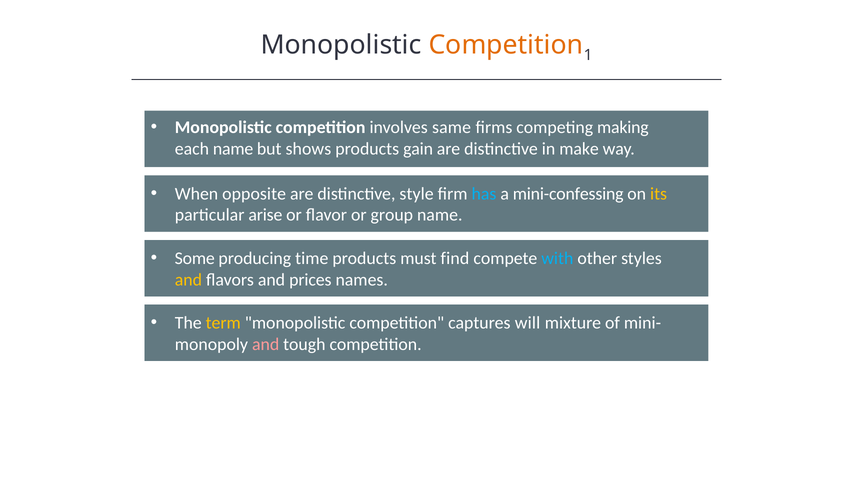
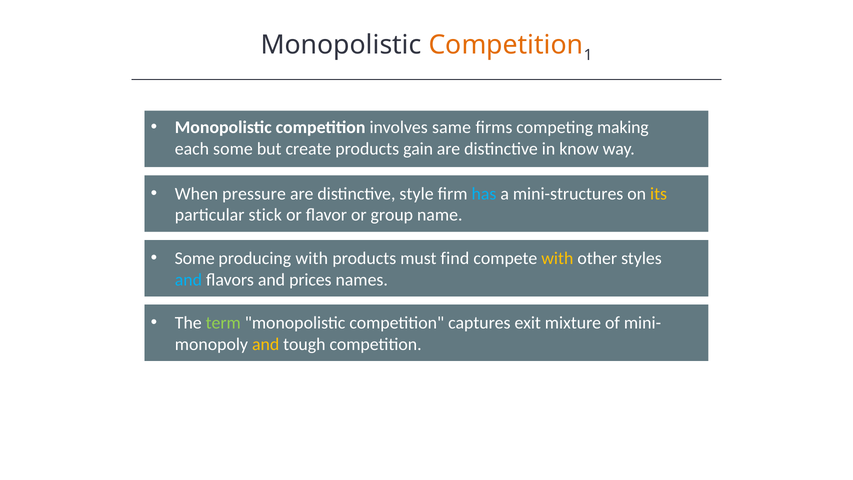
each name: name -> some (233, 149)
shows: shows -> create (308, 149)
make: make -> know (579, 149)
opposite: opposite -> pressure (254, 194)
mini-confessing: mini-confessing -> mini-structures (568, 194)
arise: arise -> stick (265, 215)
producing time: time -> with (312, 258)
with colour: light blue -> yellow (557, 258)
and colour: yellow -> light blue (188, 280)
term colour: yellow -> light green (223, 323)
will: will -> exit (528, 323)
and colour: pink -> yellow (266, 344)
